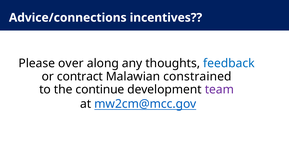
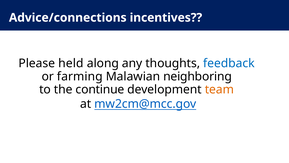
over: over -> held (71, 63)
contract: contract -> farming (80, 76)
constrained: constrained -> neighboring (198, 76)
team colour: purple -> orange (219, 89)
